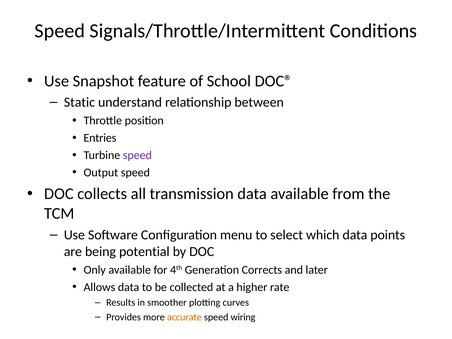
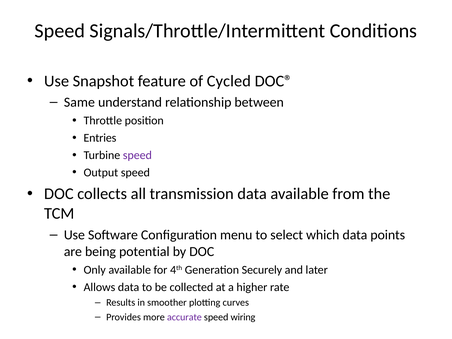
School: School -> Cycled (229, 81)
Static: Static -> Same (79, 102)
Corrects: Corrects -> Securely (262, 270)
accurate colour: orange -> purple (184, 317)
